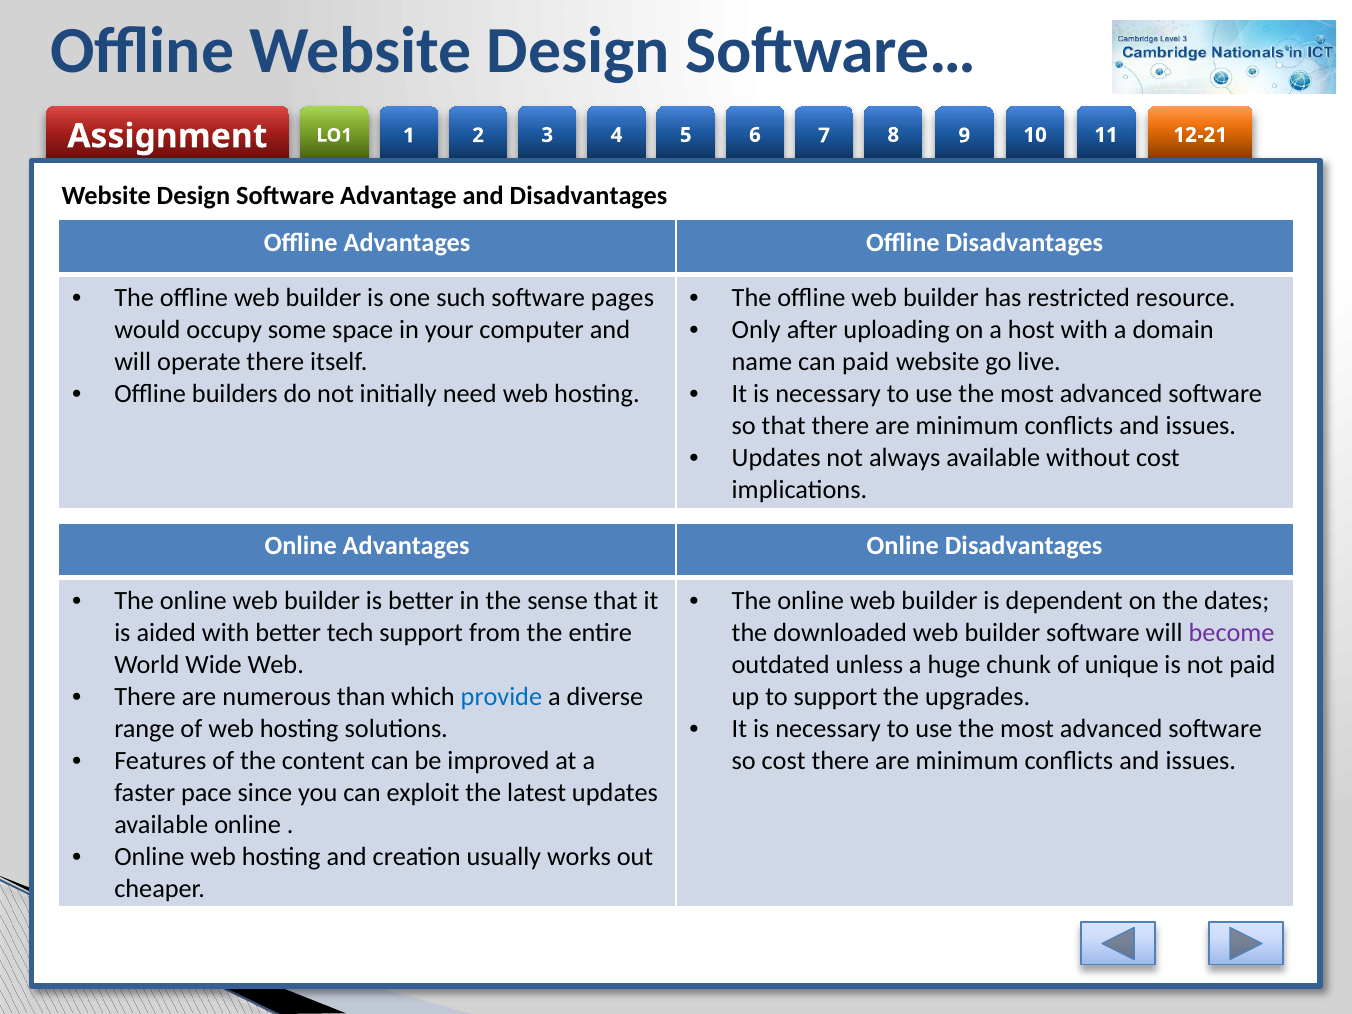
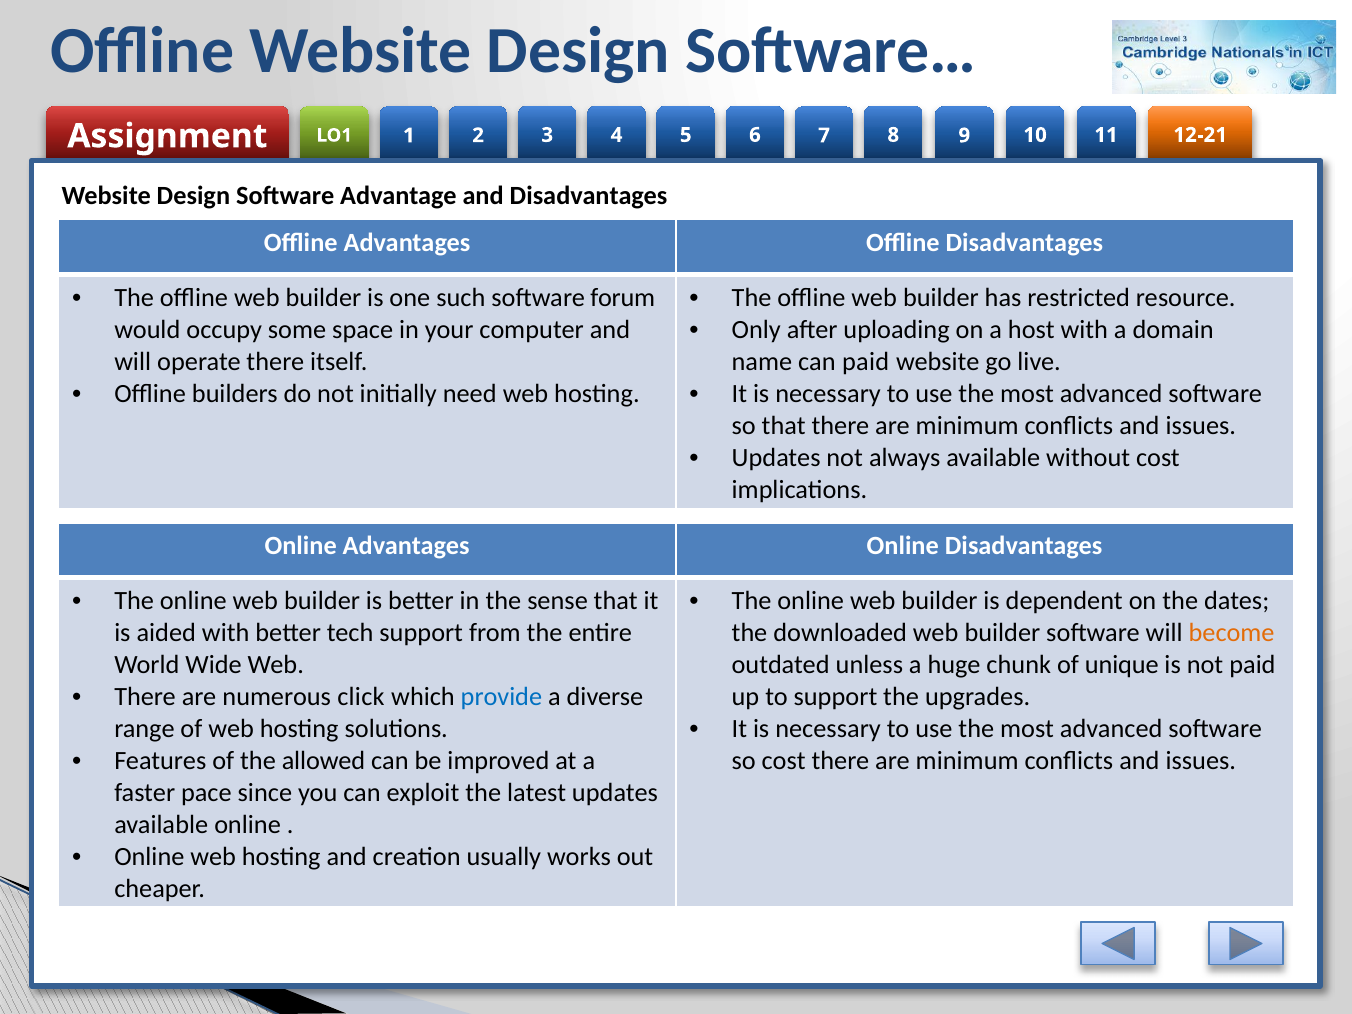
pages: pages -> forum (623, 297)
become colour: purple -> orange (1232, 633)
than: than -> click (361, 697)
content: content -> allowed (323, 761)
